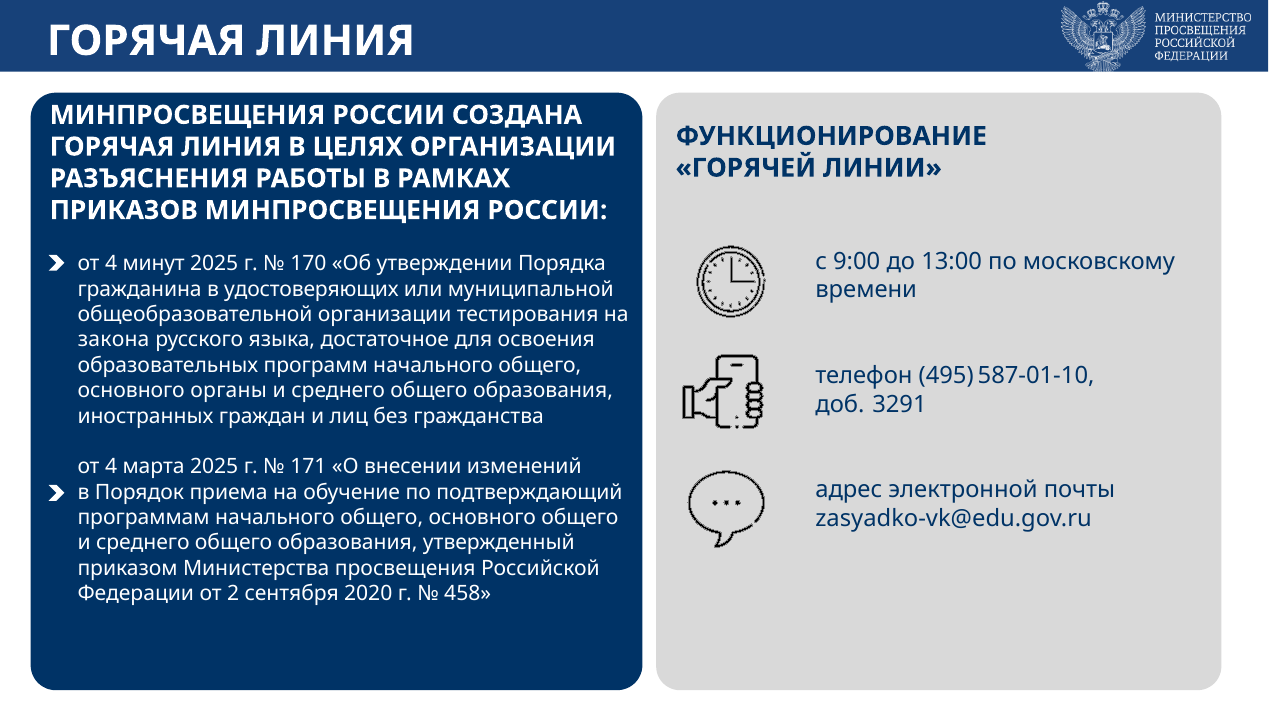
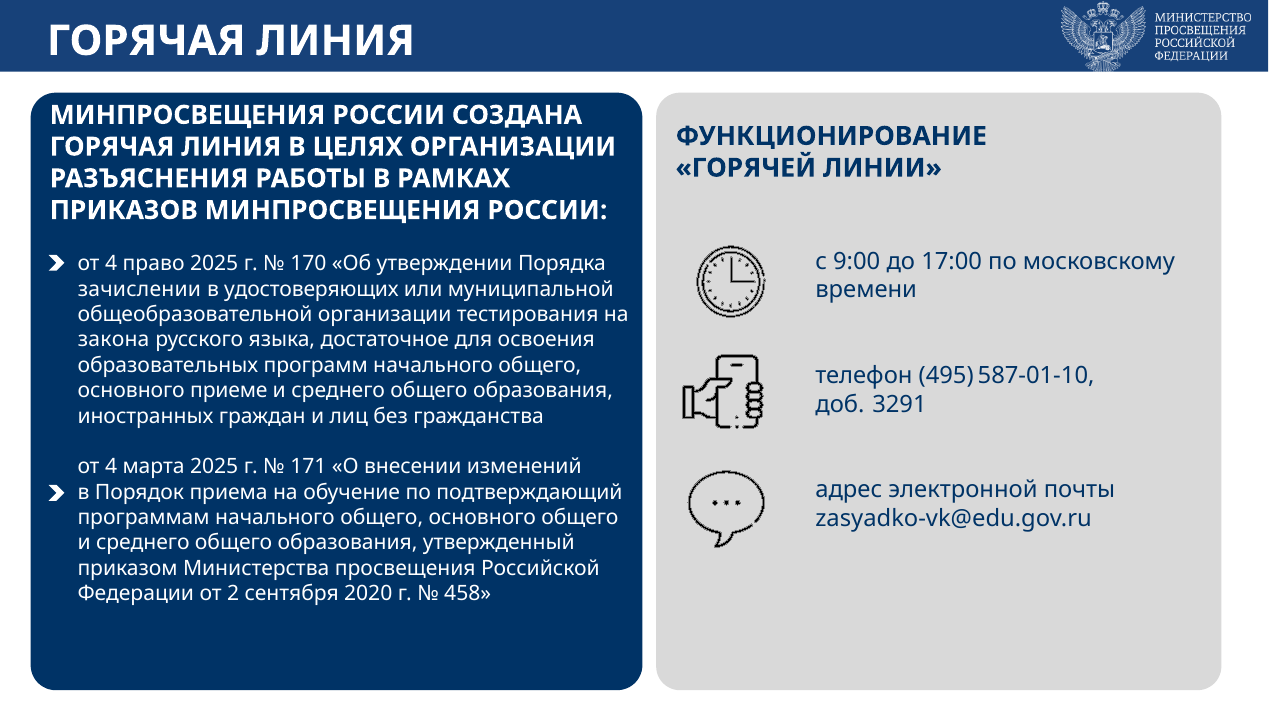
13:00: 13:00 -> 17:00 (952, 261)
минут: минут -> право (154, 264)
гражданина: гражданина -> зачислении (139, 289)
органы: органы -> приеме (229, 391)
